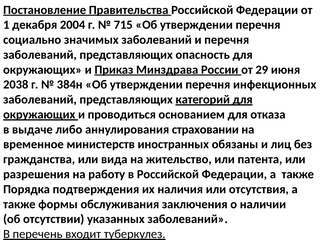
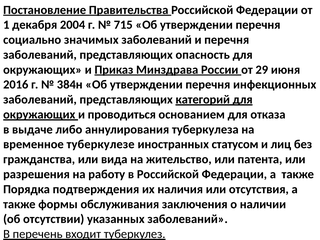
2038: 2038 -> 2016 (16, 85)
страховании: страховании -> туберкулеза (205, 129)
министерств: министерств -> туберкулезе (101, 144)
обязаны: обязаны -> статусом (235, 144)
